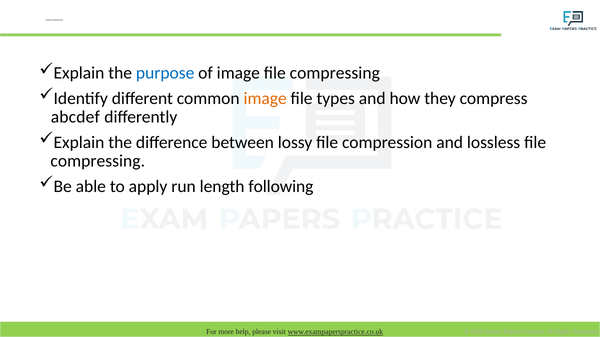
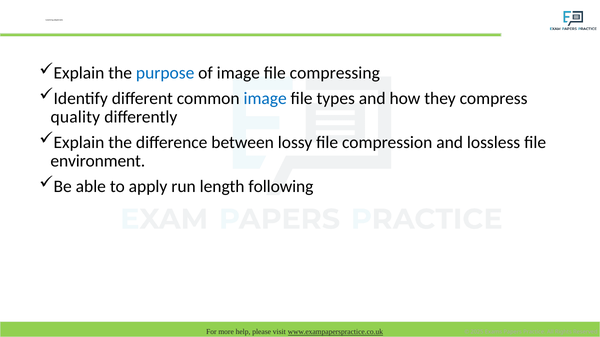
image colour: orange -> blue (265, 98)
abcdef: abcdef -> quality (75, 117)
compressing: compressing -> environment (98, 161)
